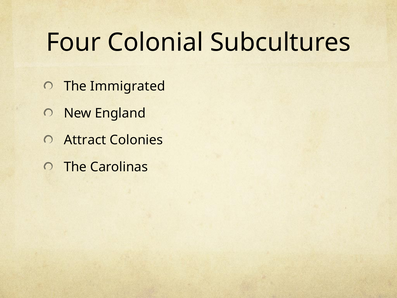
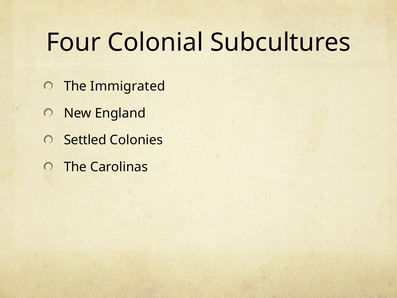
Attract: Attract -> Settled (85, 140)
